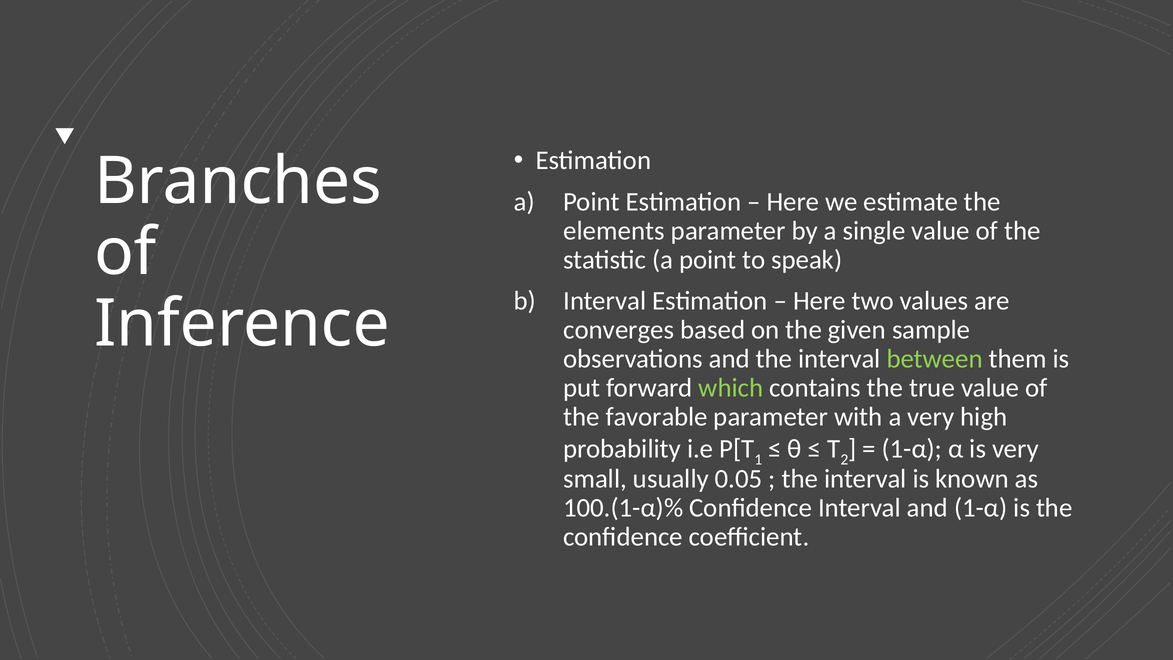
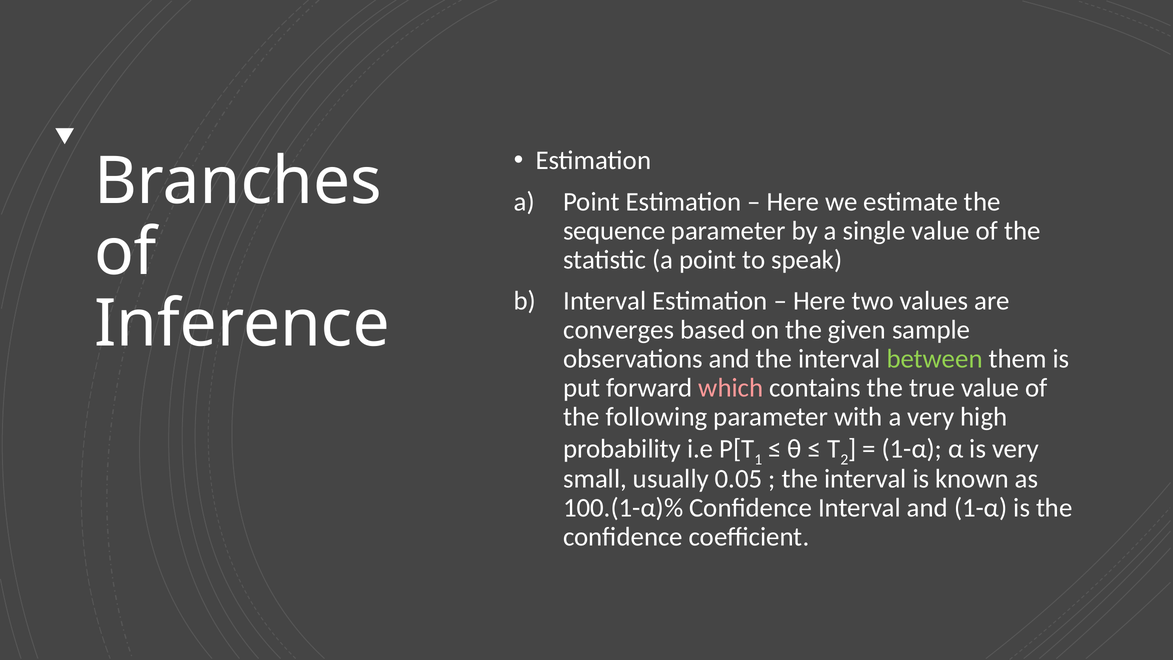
elements: elements -> sequence (614, 231)
which colour: light green -> pink (731, 388)
favorable: favorable -> following (657, 417)
